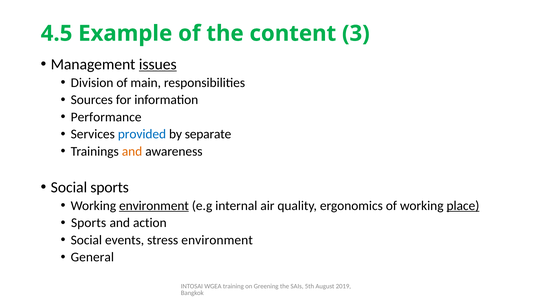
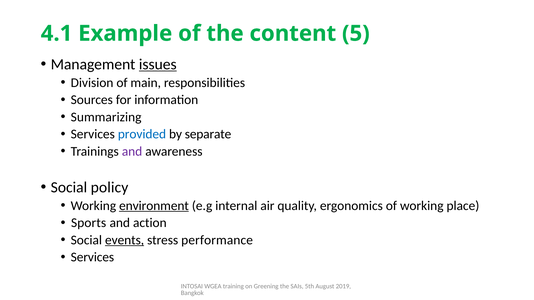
4.5: 4.5 -> 4.1 (57, 33)
3: 3 -> 5 (356, 33)
Performance: Performance -> Summarizing (106, 117)
and colour: orange -> purple (132, 152)
Social sports: sports -> policy (109, 188)
place underline: present -> none (463, 206)
events underline: none -> present (125, 240)
stress environment: environment -> performance (217, 240)
General: General -> Services (92, 257)
